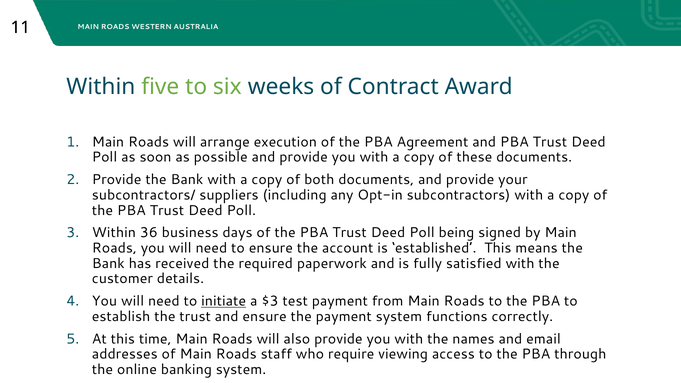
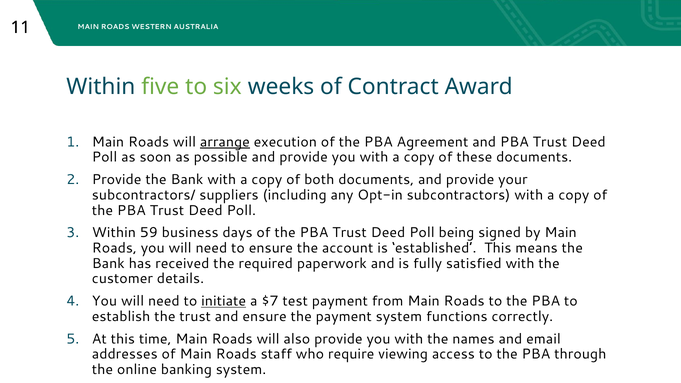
arrange underline: none -> present (225, 142)
36: 36 -> 59 (149, 233)
$3: $3 -> $7 (270, 301)
